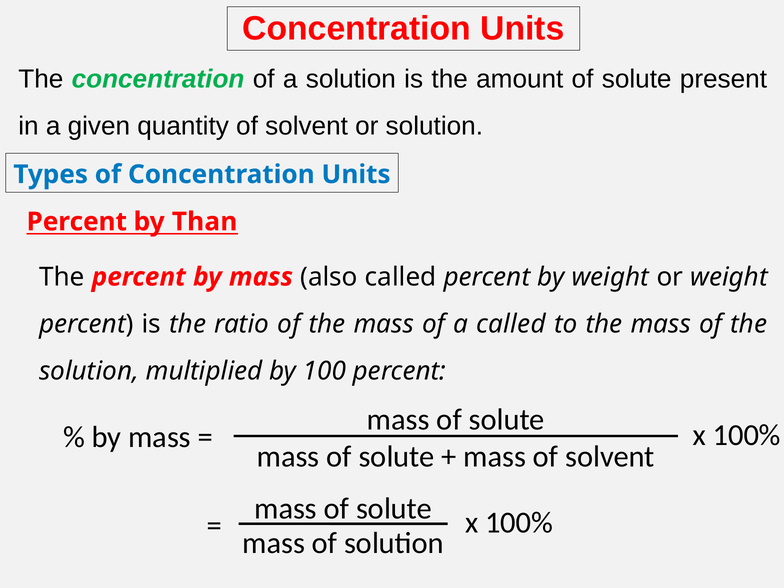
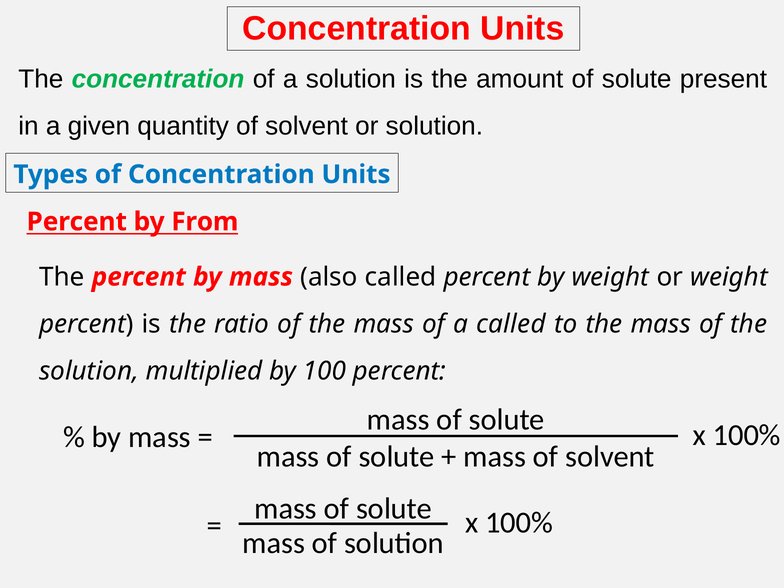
Than: Than -> From (205, 222)
